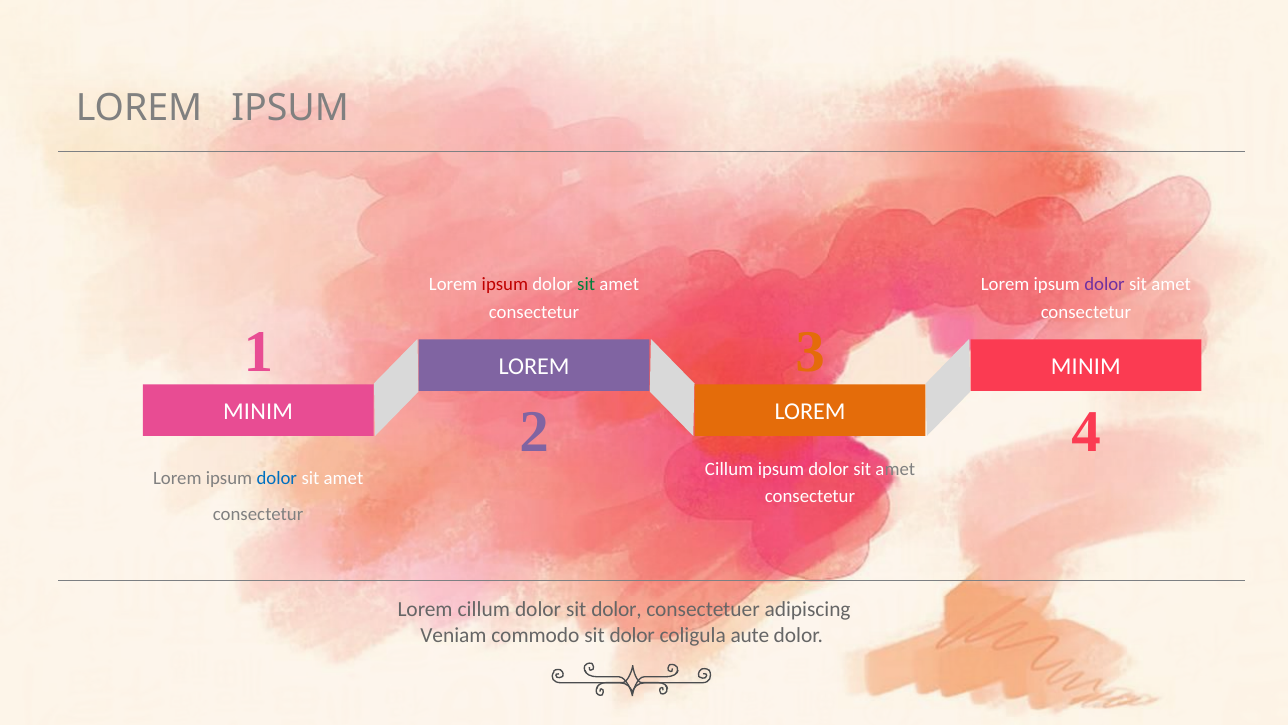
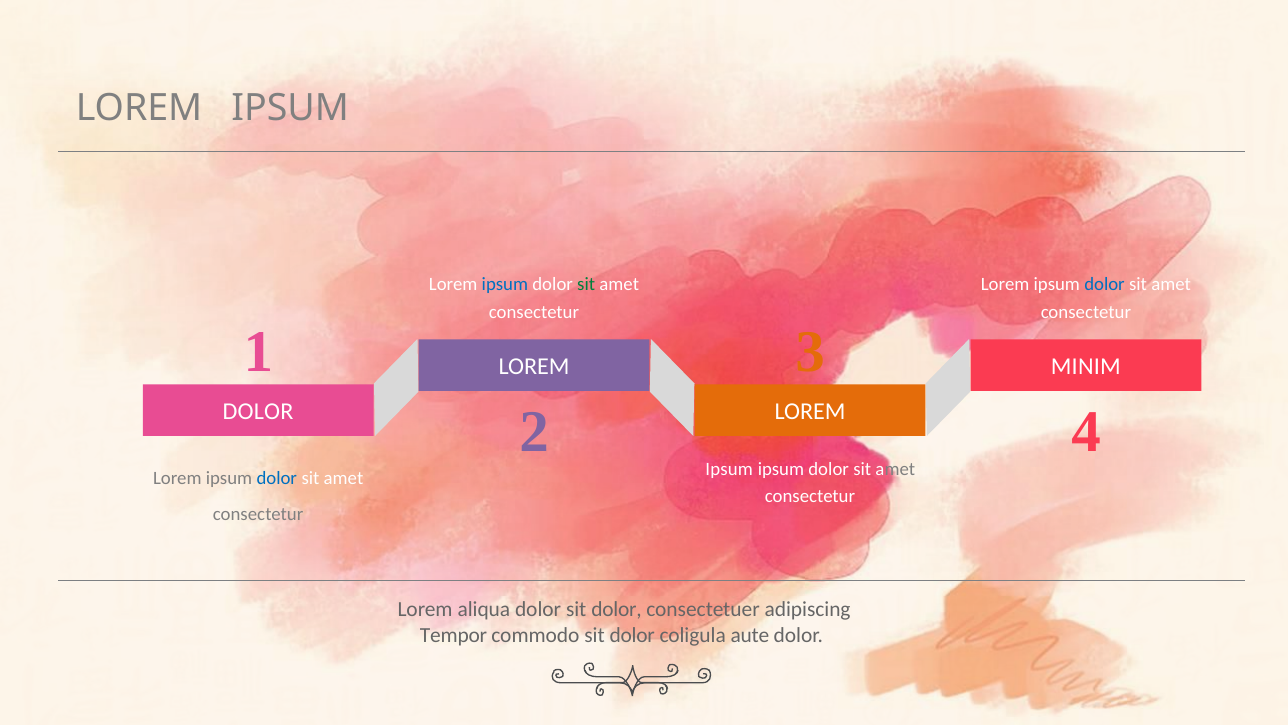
ipsum colour: red -> blue (505, 285)
dolor colour: purple -> blue (1105, 285)
MINIM: MINIM -> DOLOR (258, 411)
Cillum: Cillum -> Ipsum (729, 469)
Lorem cillum: cillum -> aliqua (484, 609)
Veniam: Veniam -> Tempor (454, 635)
